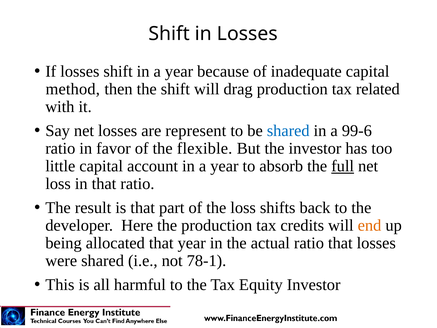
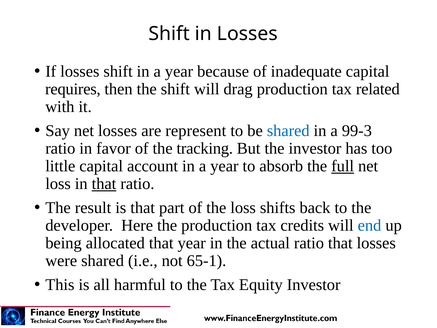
method: method -> requires (73, 89)
99-6: 99-6 -> 99-3 (357, 131)
flexible: flexible -> tracking (205, 148)
that underline: none -> present (104, 184)
end colour: orange -> blue (370, 225)
78-1: 78-1 -> 65-1 (206, 261)
